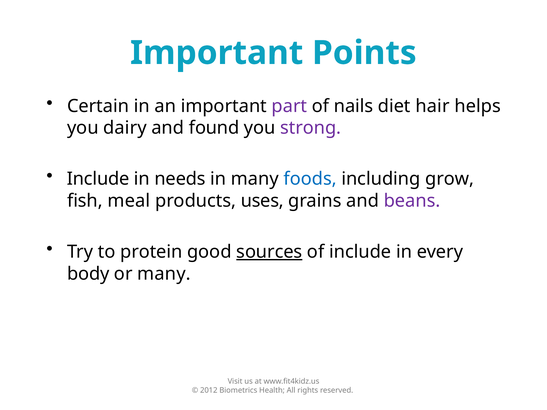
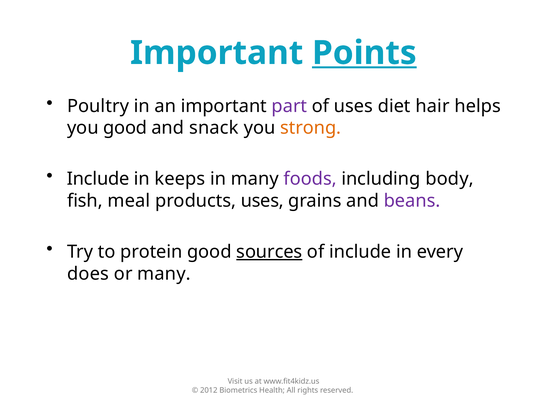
Points underline: none -> present (364, 53)
Certain: Certain -> Poultry (98, 106)
of nails: nails -> uses (353, 106)
you dairy: dairy -> good (125, 128)
found: found -> snack (214, 128)
strong colour: purple -> orange (311, 128)
needs: needs -> keeps (180, 179)
foods colour: blue -> purple (310, 179)
grow: grow -> body (450, 179)
body: body -> does (88, 274)
